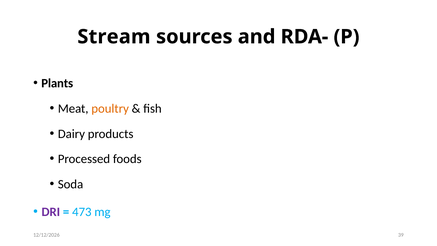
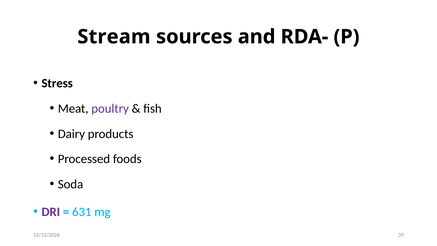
Plants: Plants -> Stress (57, 83)
poultry colour: orange -> purple (110, 108)
473: 473 -> 631 (82, 212)
